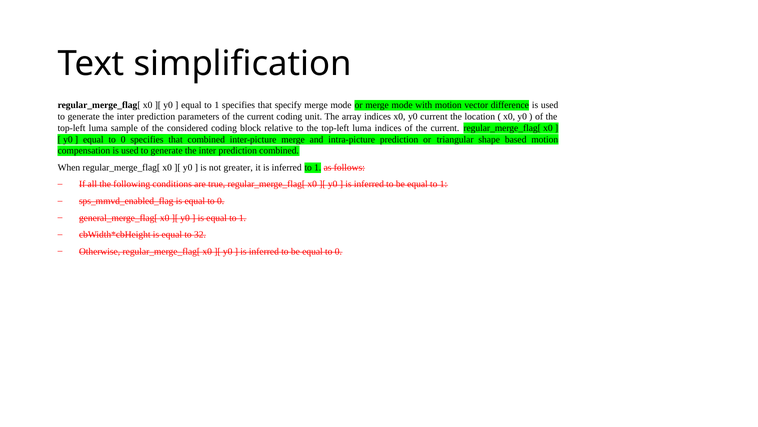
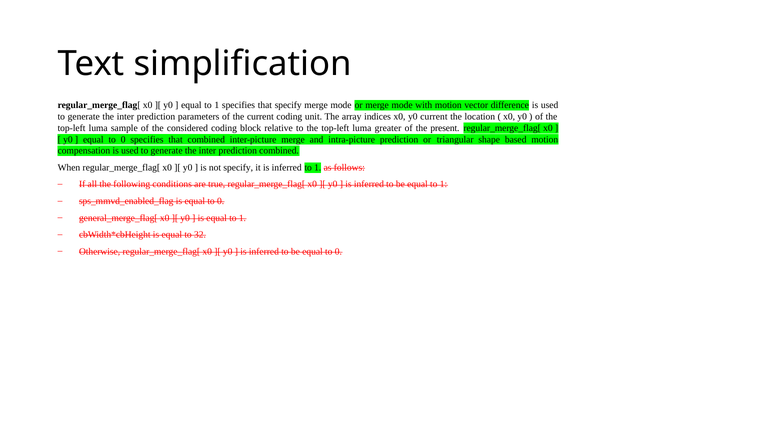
luma indices: indices -> greater (388, 128)
current: current -> present (445, 128)
not greater: greater -> specify (238, 167)
